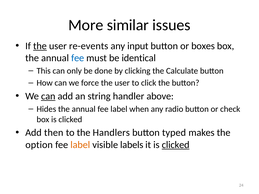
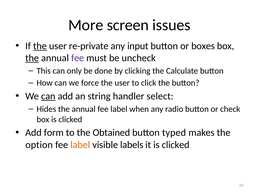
similar: similar -> screen (128, 25)
re-events: re-events -> re-private (89, 46)
the underline: none -> present (32, 58)
fee colour: blue -> purple (78, 58)
identical: identical -> uncheck (139, 58)
above: above -> select (160, 96)
then: then -> form (54, 133)
Handlers: Handlers -> Obtained (111, 133)
clicked underline: present -> none (176, 145)
